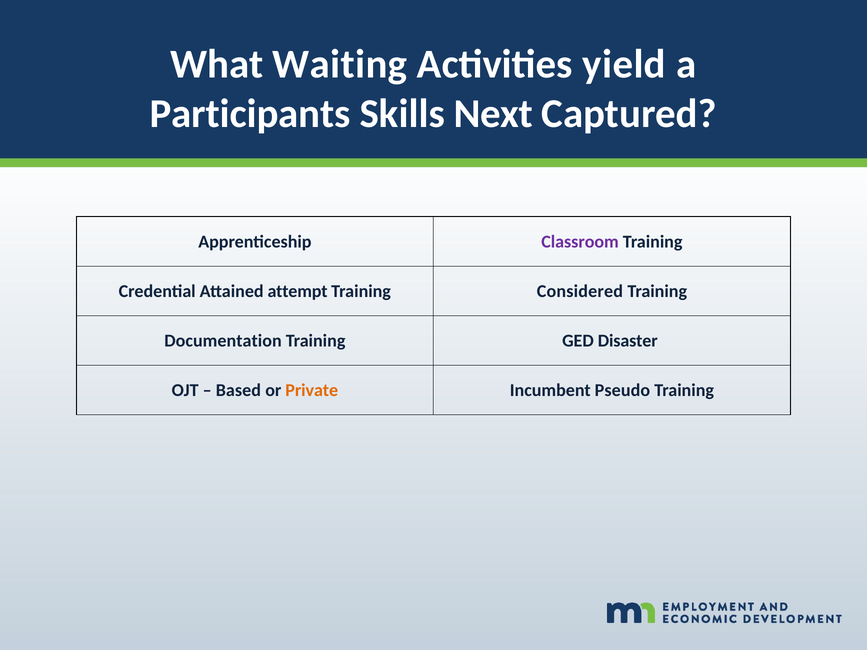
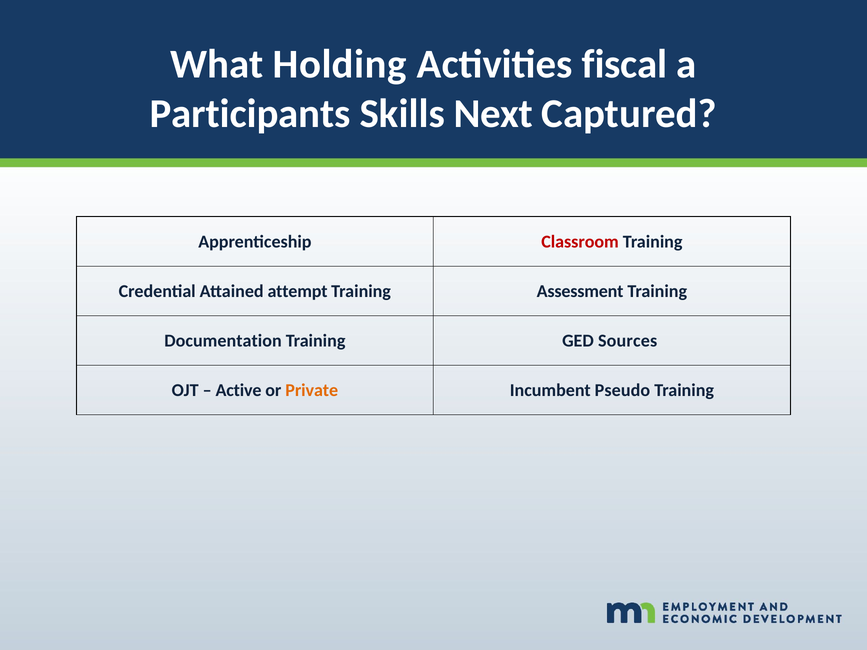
Waiting: Waiting -> Holding (340, 64)
yield: yield -> fiscal (624, 64)
Classroom colour: purple -> red (580, 242)
Considered: Considered -> Assessment (580, 292)
Disaster: Disaster -> Sources (628, 341)
Based: Based -> Active (239, 391)
